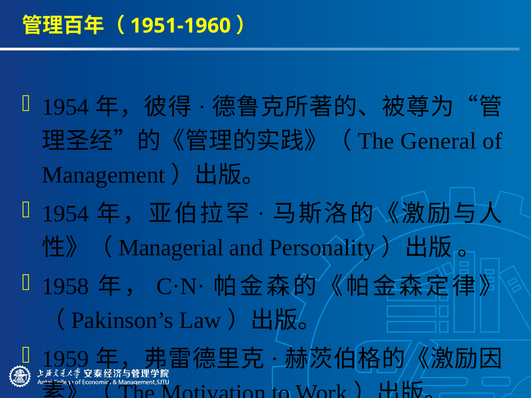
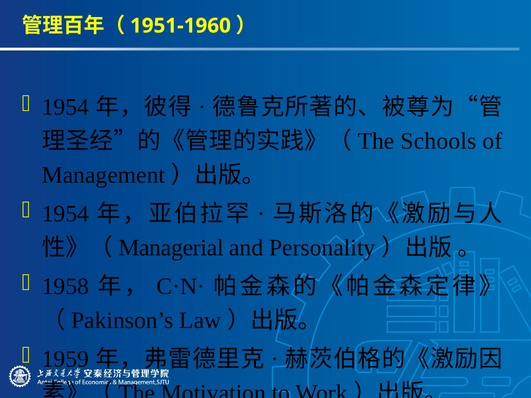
General: General -> Schools (438, 141)
